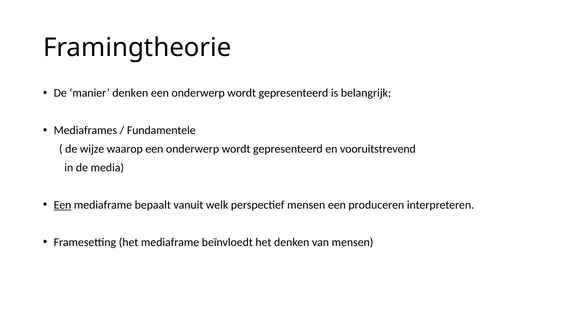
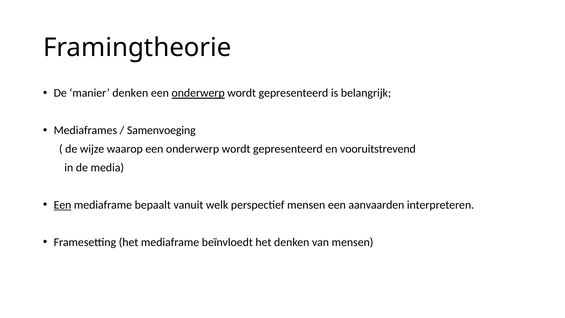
onderwerp underline: none -> present (198, 93)
Fundamentele: Fundamentele -> Samenvoeging (161, 130)
produceren: produceren -> aanvaarden (376, 205)
